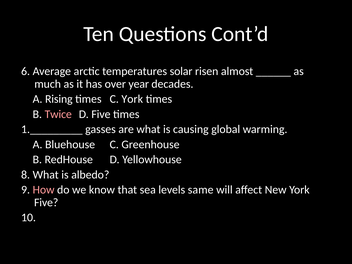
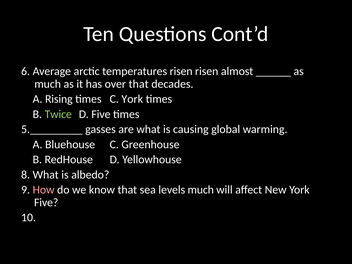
temperatures solar: solar -> risen (181, 71)
over year: year -> that (139, 84)
Twice colour: pink -> light green (58, 114)
1._________: 1._________ -> 5._________ (52, 129)
levels same: same -> much (201, 190)
